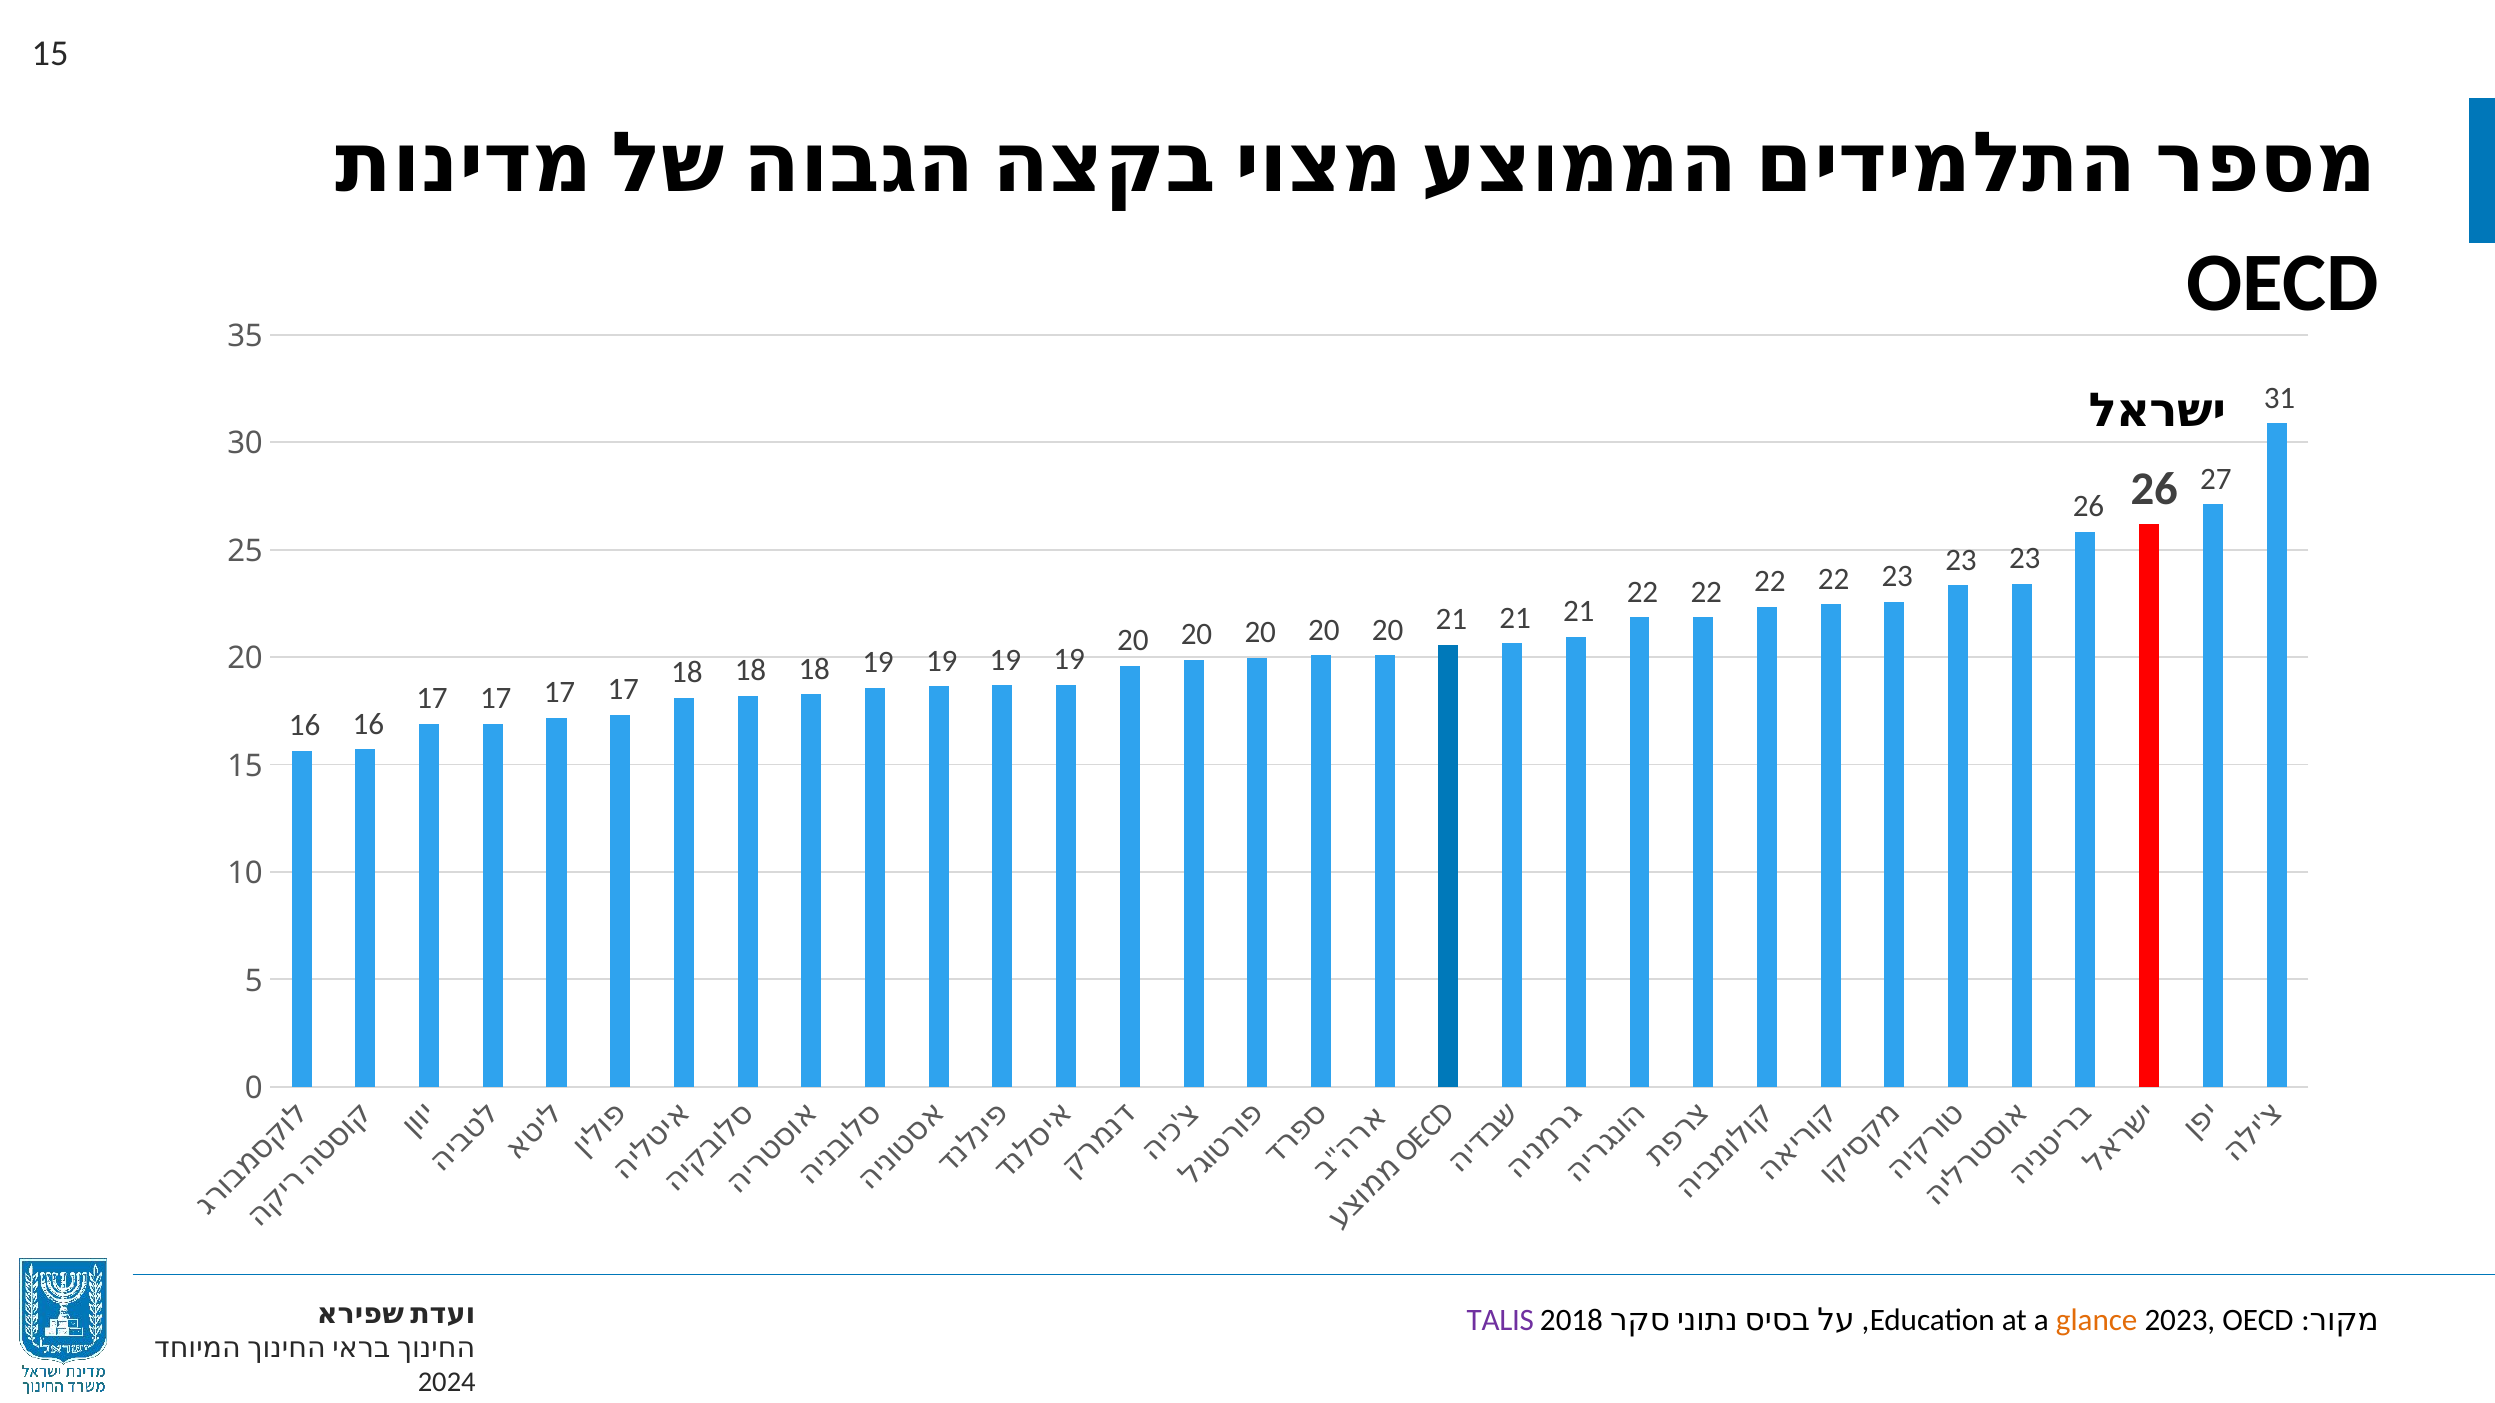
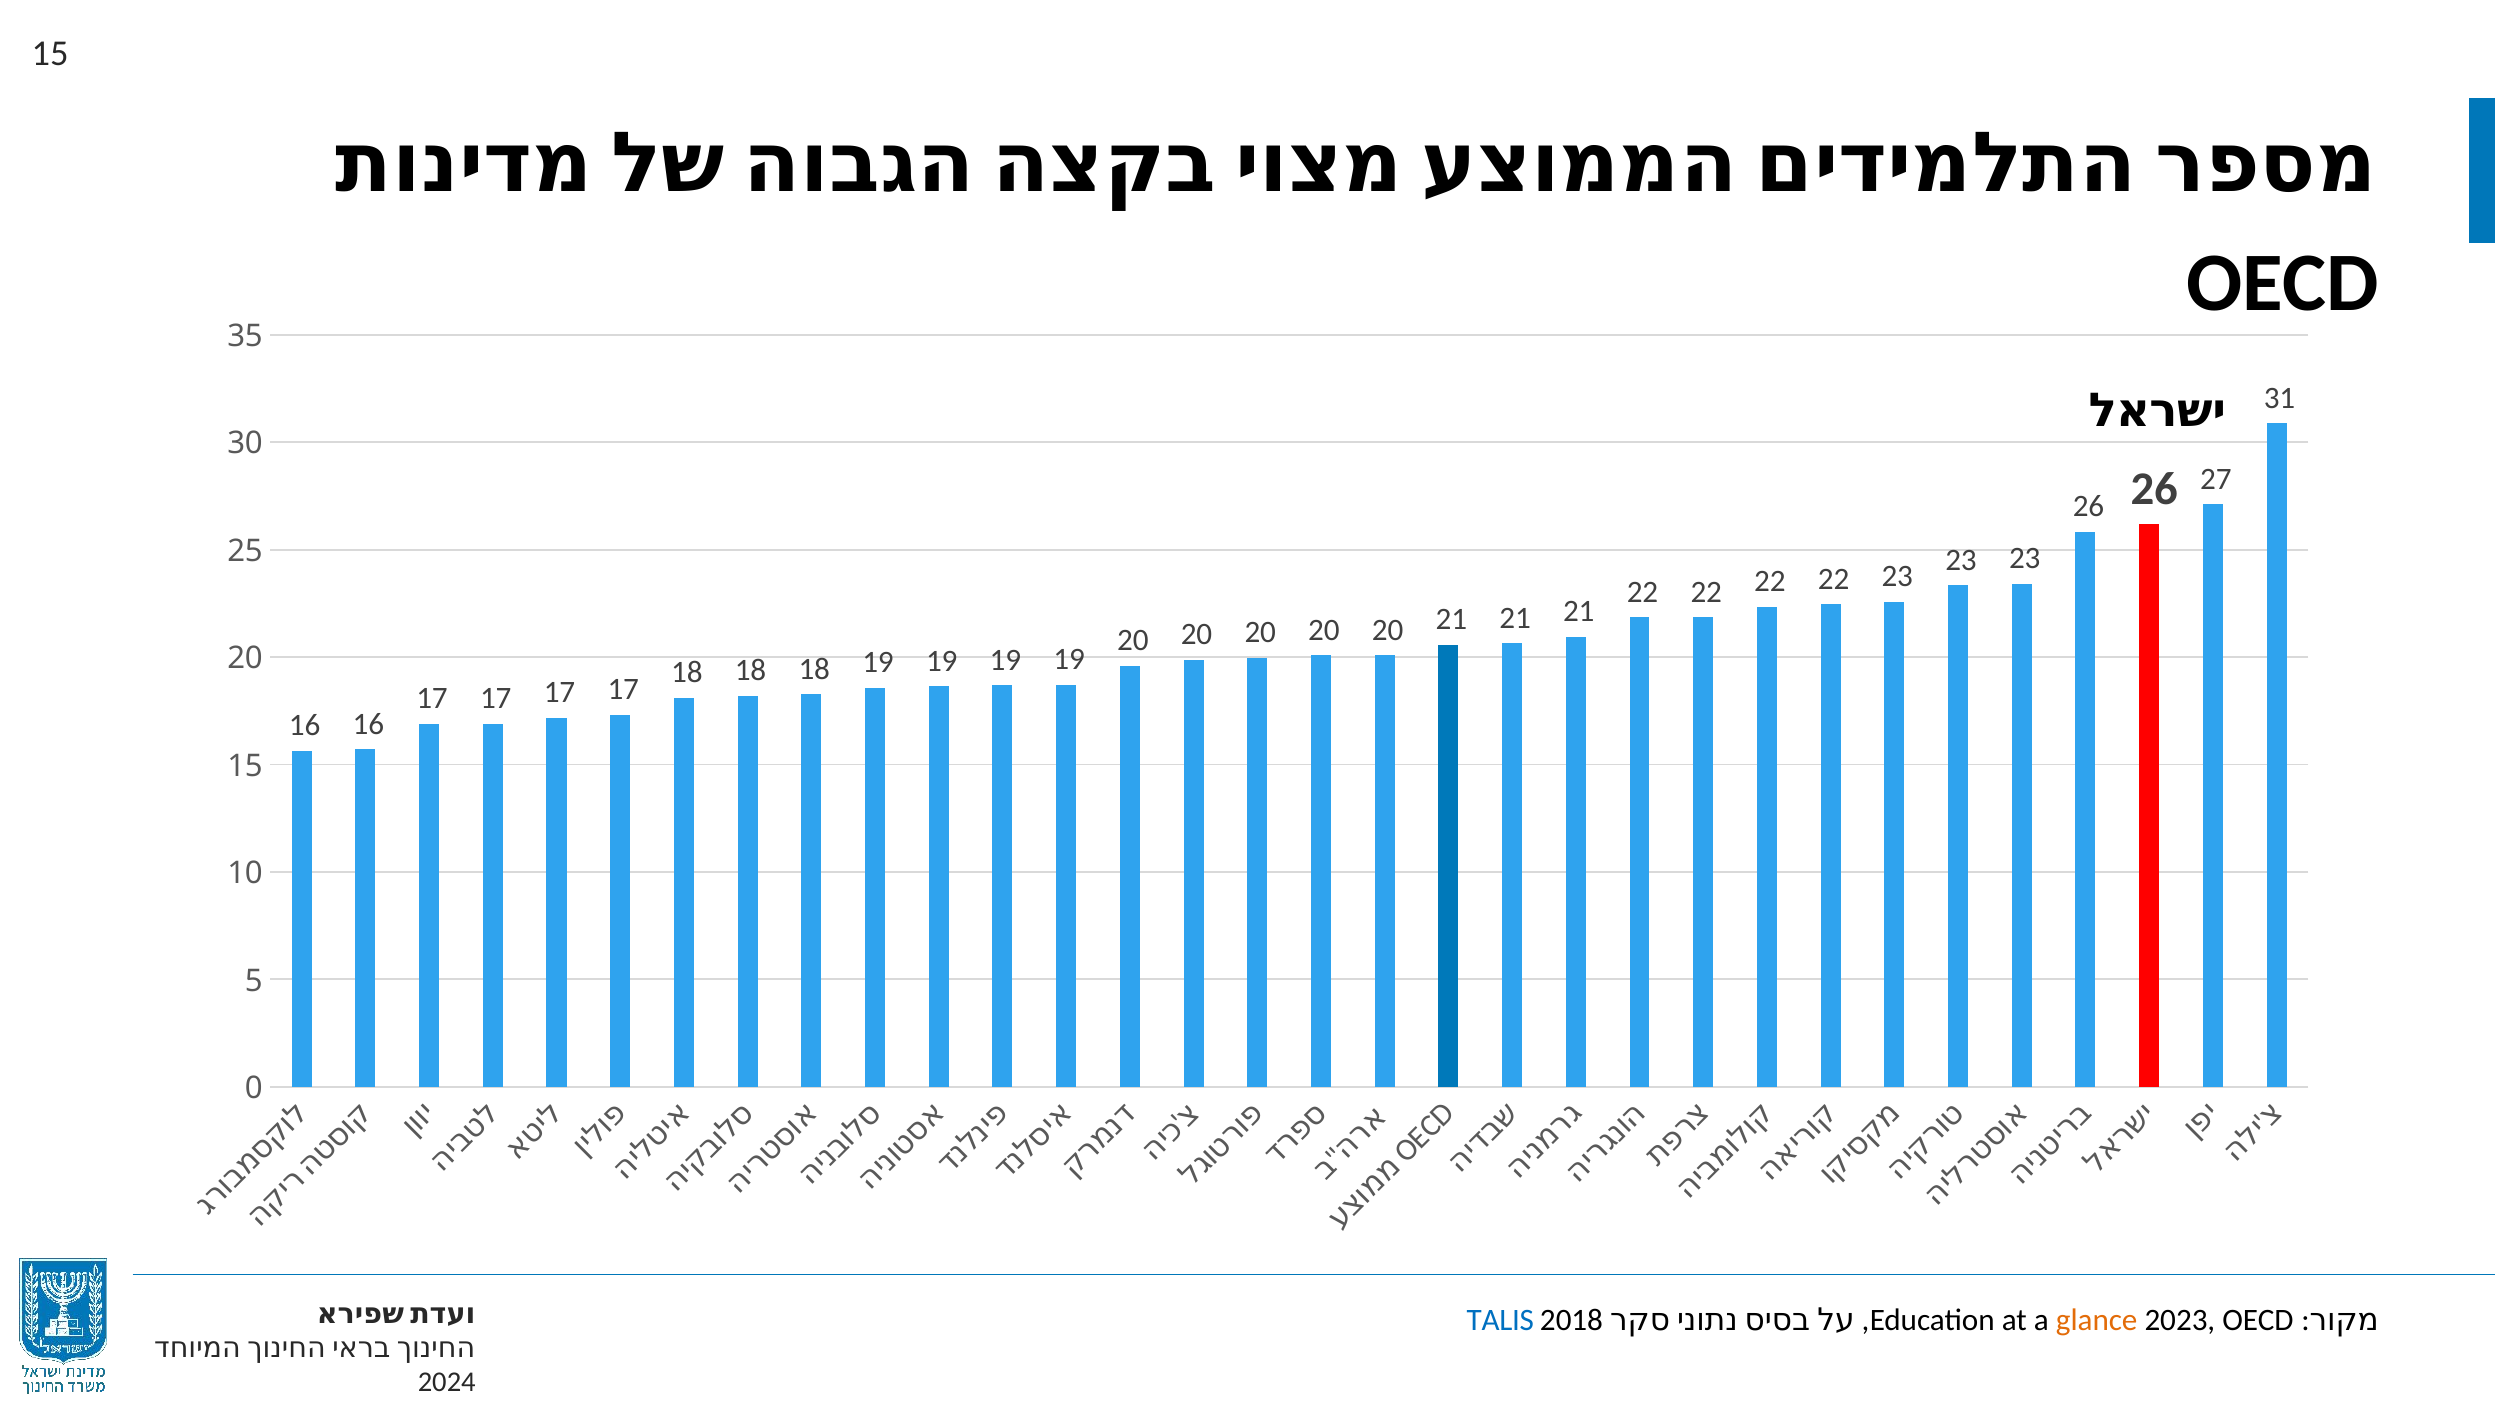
TALIS colour: purple -> blue (1500, 1321)
